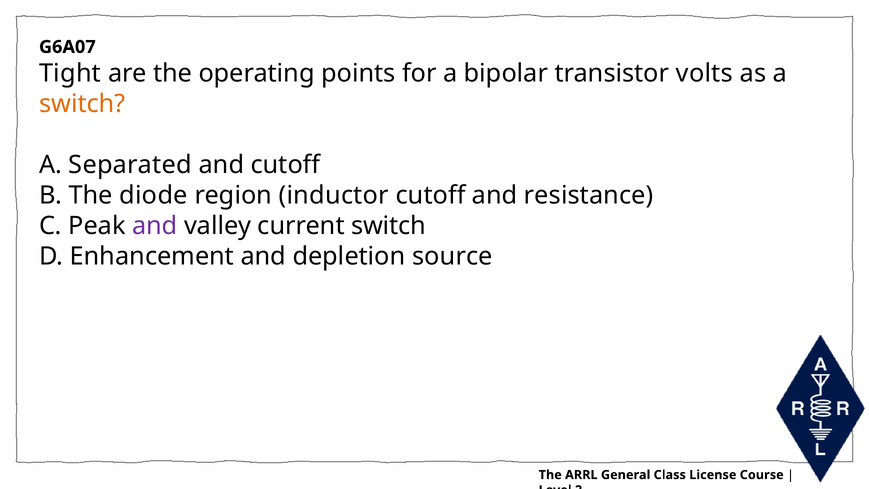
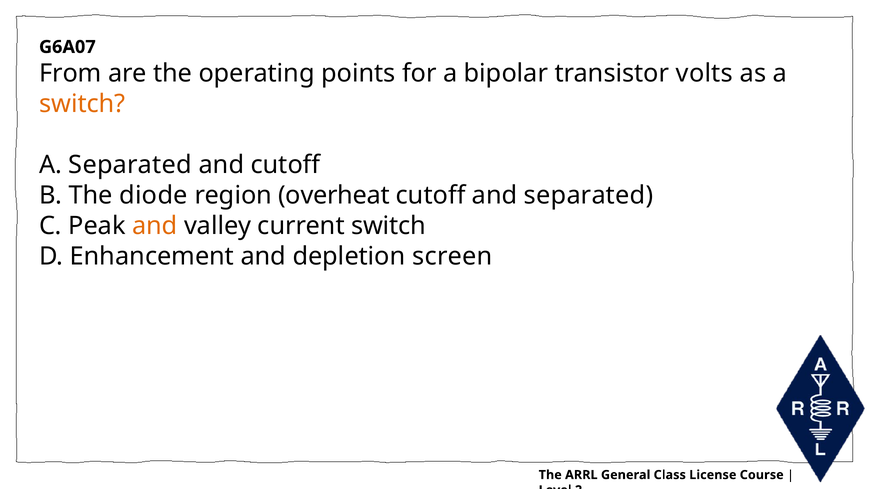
Tight: Tight -> From (70, 74)
inductor: inductor -> overheat (334, 195)
and resistance: resistance -> separated (589, 195)
and colour: purple -> orange (155, 226)
source: source -> screen (452, 256)
